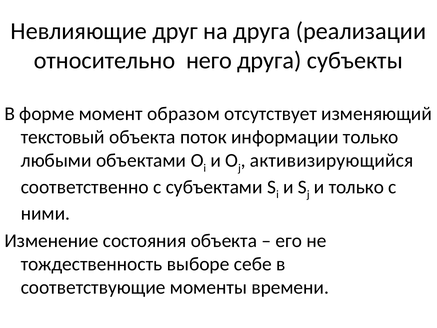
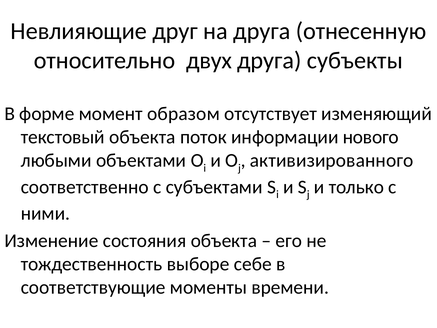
реализации: реализации -> отнесенную (361, 31)
него: него -> двух (209, 60)
информации только: только -> нового (371, 137)
активизирующийся: активизирующийся -> активизированного (332, 160)
